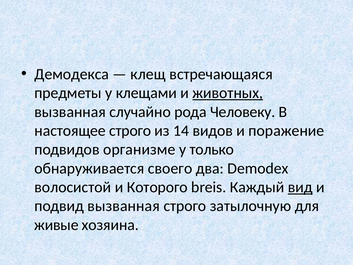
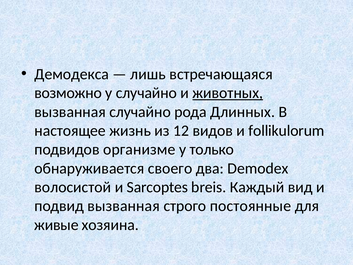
клещ: клещ -> лишь (148, 74)
предметы: предметы -> возможно (68, 93)
у клещами: клещами -> случайно (146, 93)
Человеку: Человеку -> Длинных (243, 112)
настоящее строго: строго -> жизнь (130, 131)
14: 14 -> 12 (181, 131)
поражение: поражение -> follikulorum (286, 131)
Которого: Которого -> Sarcoptes (157, 187)
вид underline: present -> none (300, 187)
затылочную: затылочную -> постоянные (250, 206)
